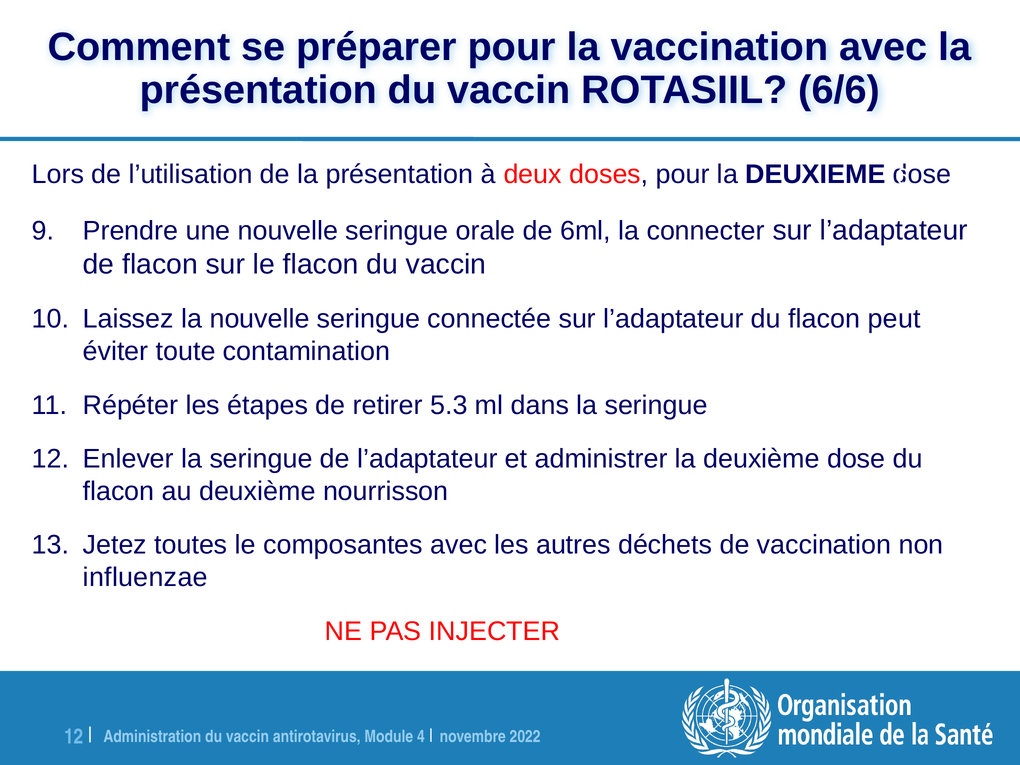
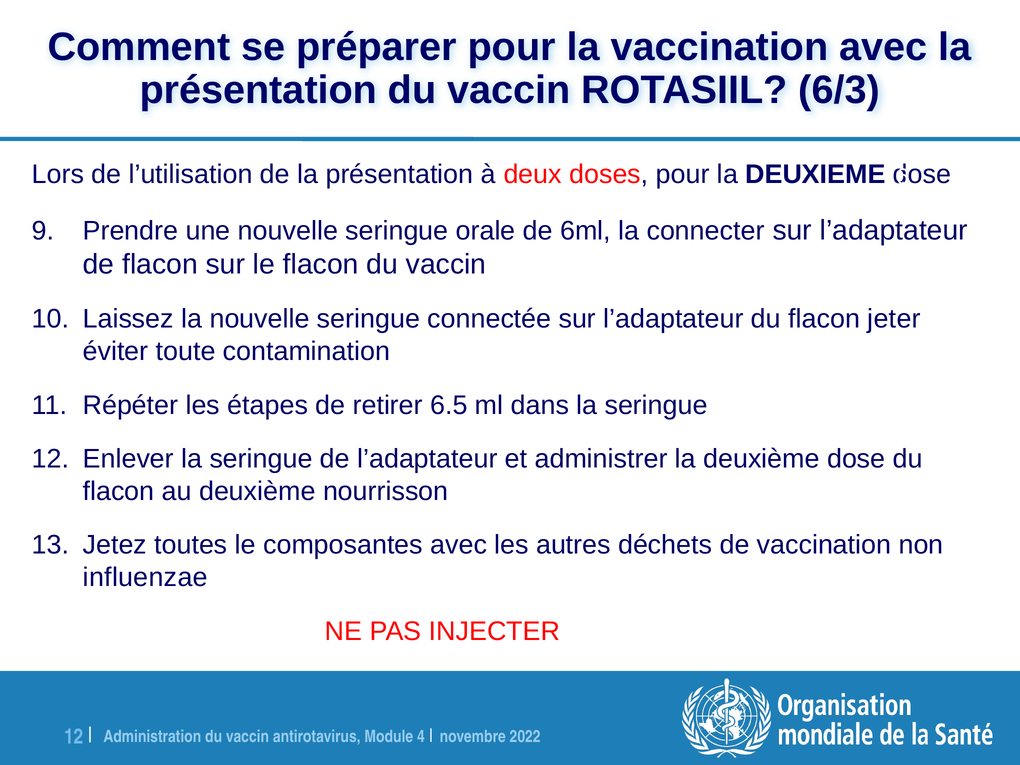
6/6: 6/6 -> 6/3 (839, 90)
peut: peut -> jeter (894, 319)
5.3: 5.3 -> 6.5 (449, 405)
